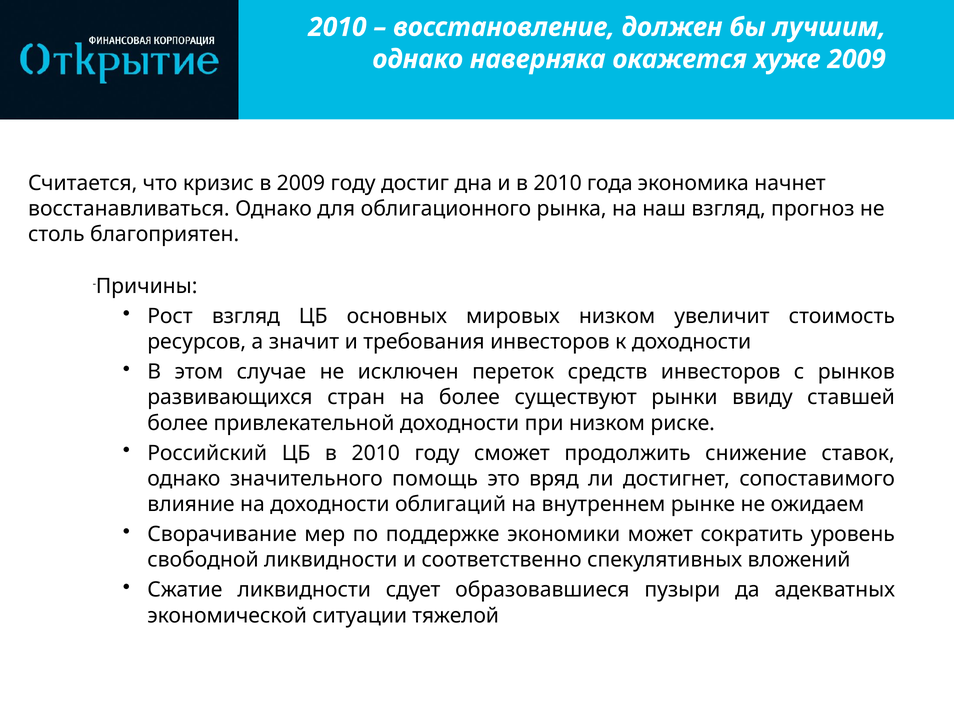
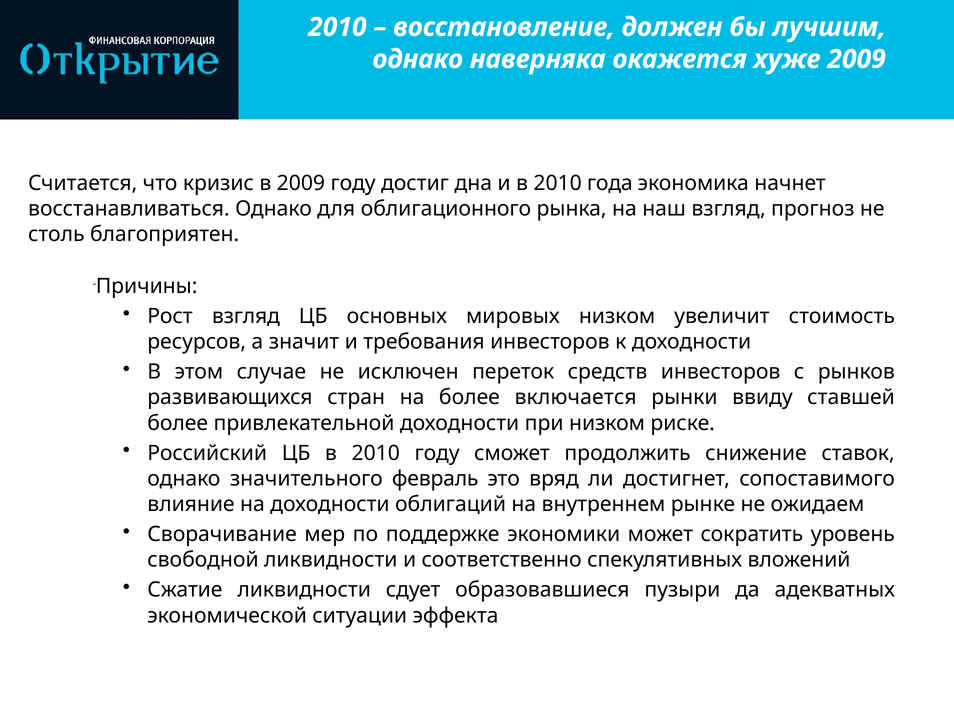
существуют: существуют -> включается (576, 398)
помощь: помощь -> февраль (435, 479)
тяжелой: тяжелой -> эффекта (456, 616)
